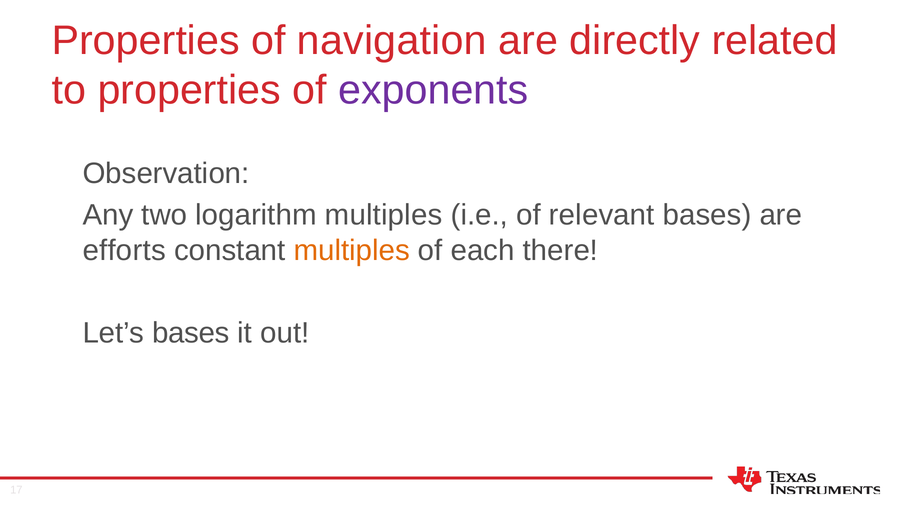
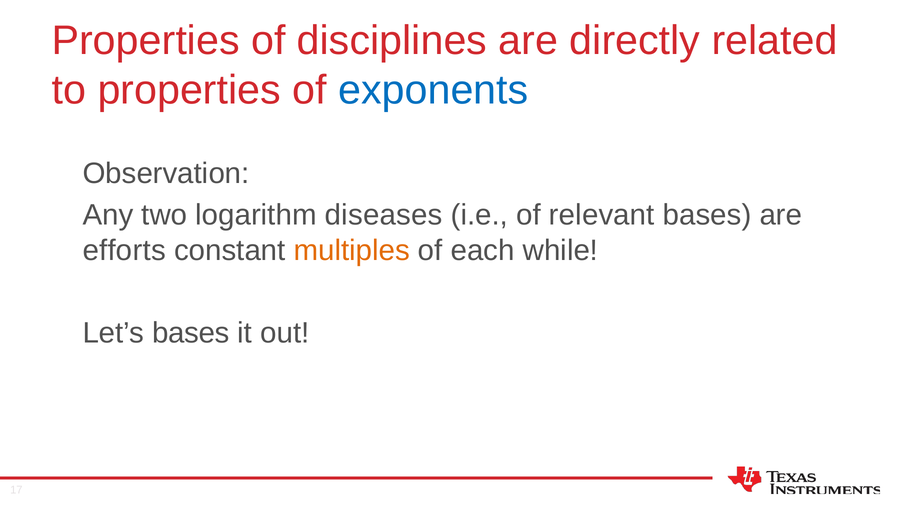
navigation: navigation -> disciplines (392, 41)
exponents colour: purple -> blue (433, 90)
logarithm multiples: multiples -> diseases (384, 215)
there: there -> while (560, 251)
